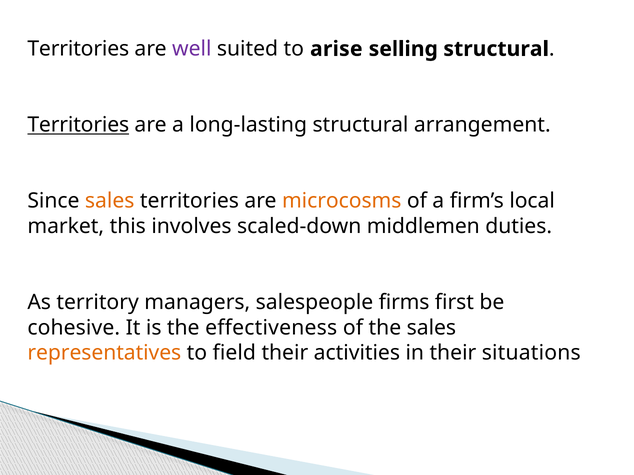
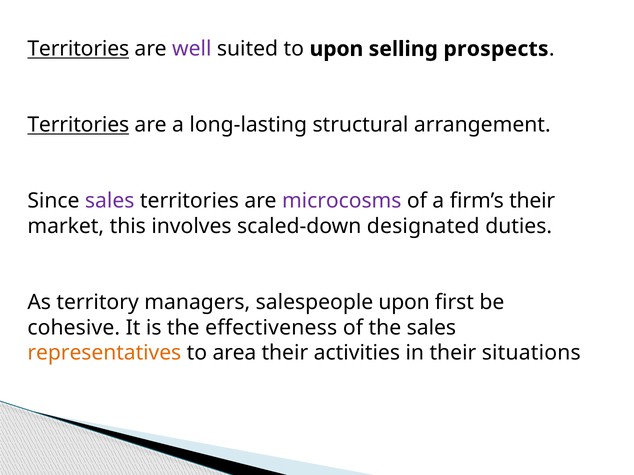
Territories underline: none -> present (78, 49)
to arise: arise -> upon (336, 49)
selling structural: structural -> prospects (496, 49)
sales colour: orange -> purple (110, 201)
microcosms colour: orange -> purple (342, 201)
firm’s local: local -> their (532, 201)
middlemen: middlemen -> designated (423, 226)
salespeople firms: firms -> upon (404, 303)
field: field -> area (234, 353)
